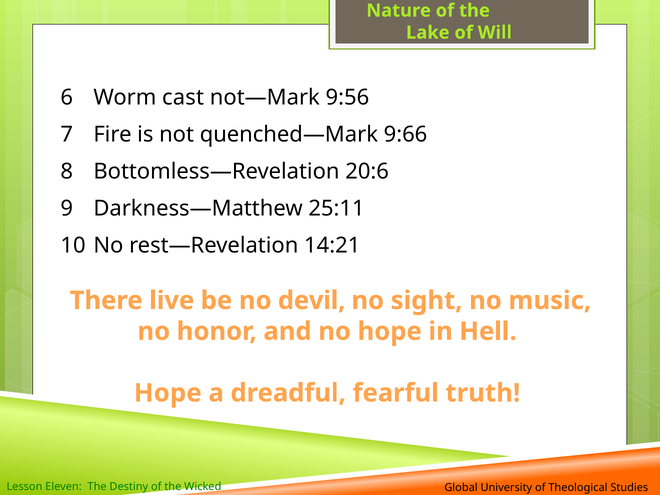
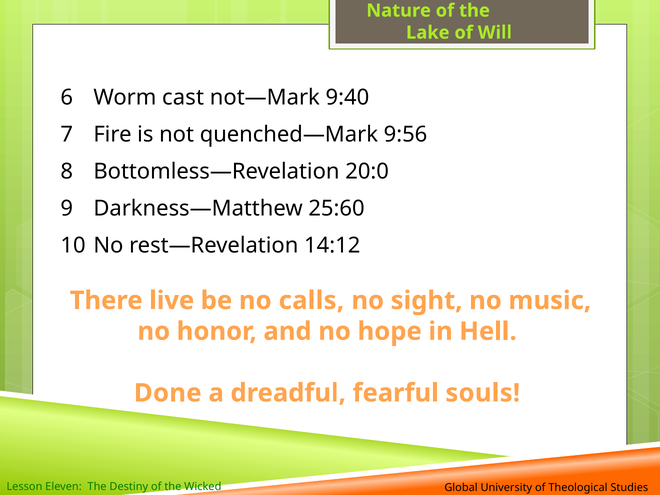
9:56: 9:56 -> 9:40 (347, 98)
9:66: 9:66 -> 9:56 (406, 134)
20:6: 20:6 -> 20:0 (367, 171)
25:11: 25:11 -> 25:60 (337, 208)
14:21: 14:21 -> 14:12 (332, 245)
devil: devil -> calls (311, 301)
Hope: Hope -> Done (168, 393)
truth: truth -> souls (483, 393)
